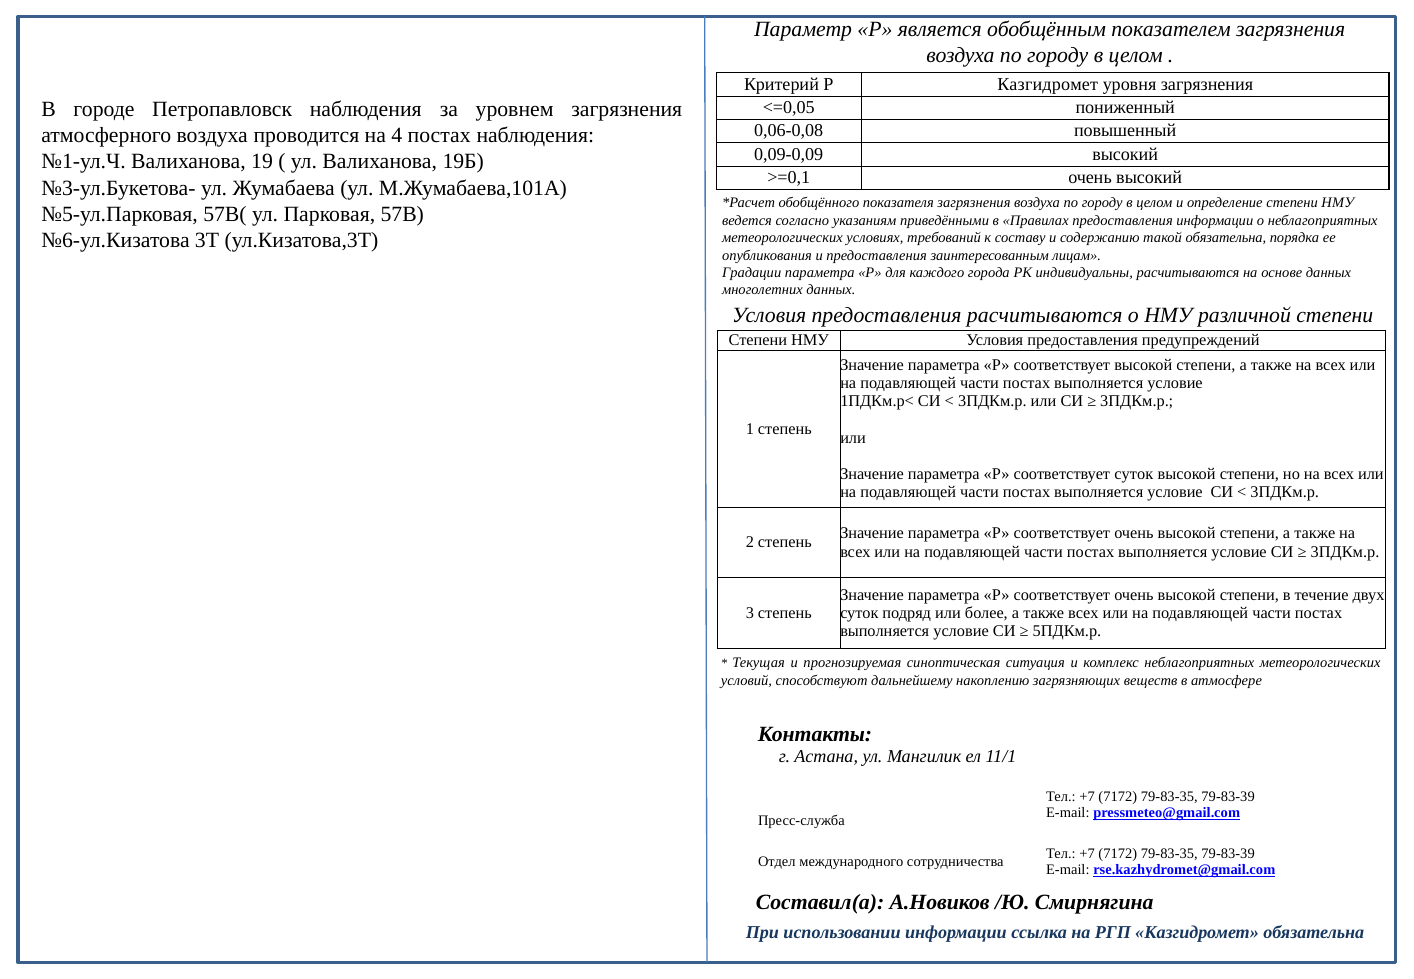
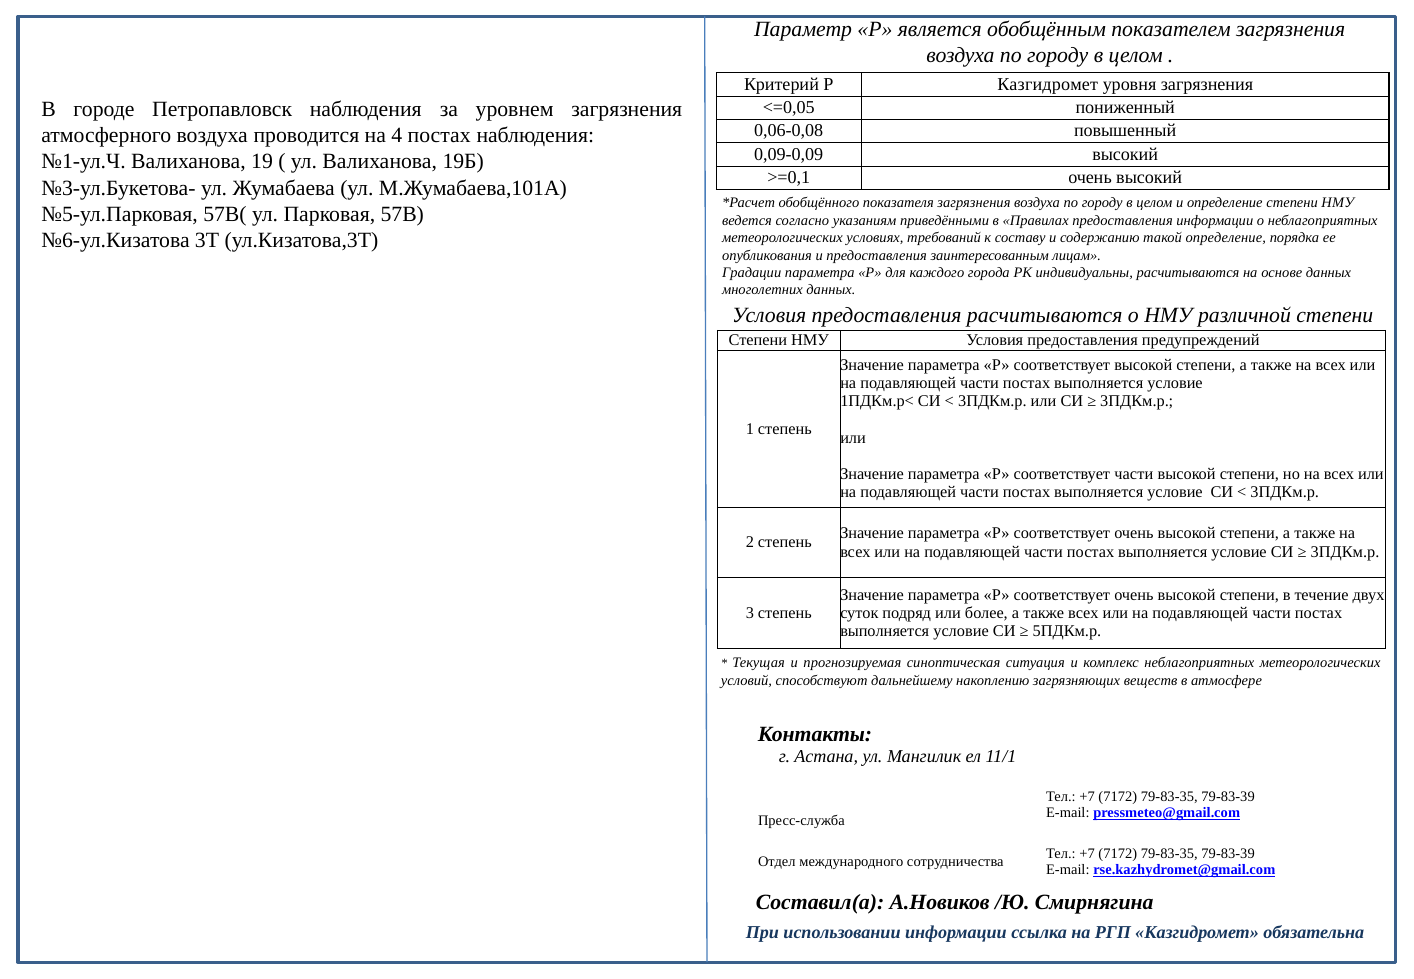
такой обязательна: обязательна -> определение (1226, 238)
соответствует суток: суток -> части (1134, 474)
